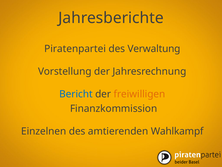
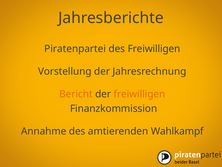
des Verwaltung: Verwaltung -> Freiwilligen (154, 49)
Bericht colour: blue -> orange (76, 94)
Einzelnen: Einzelnen -> Annahme (44, 131)
